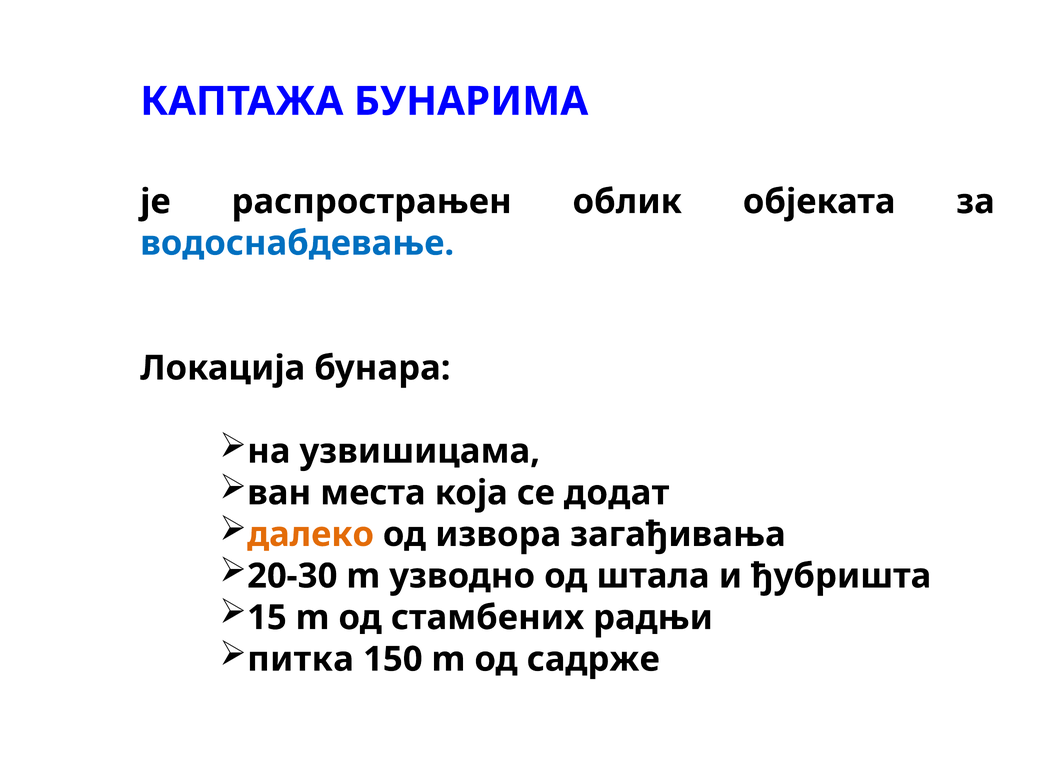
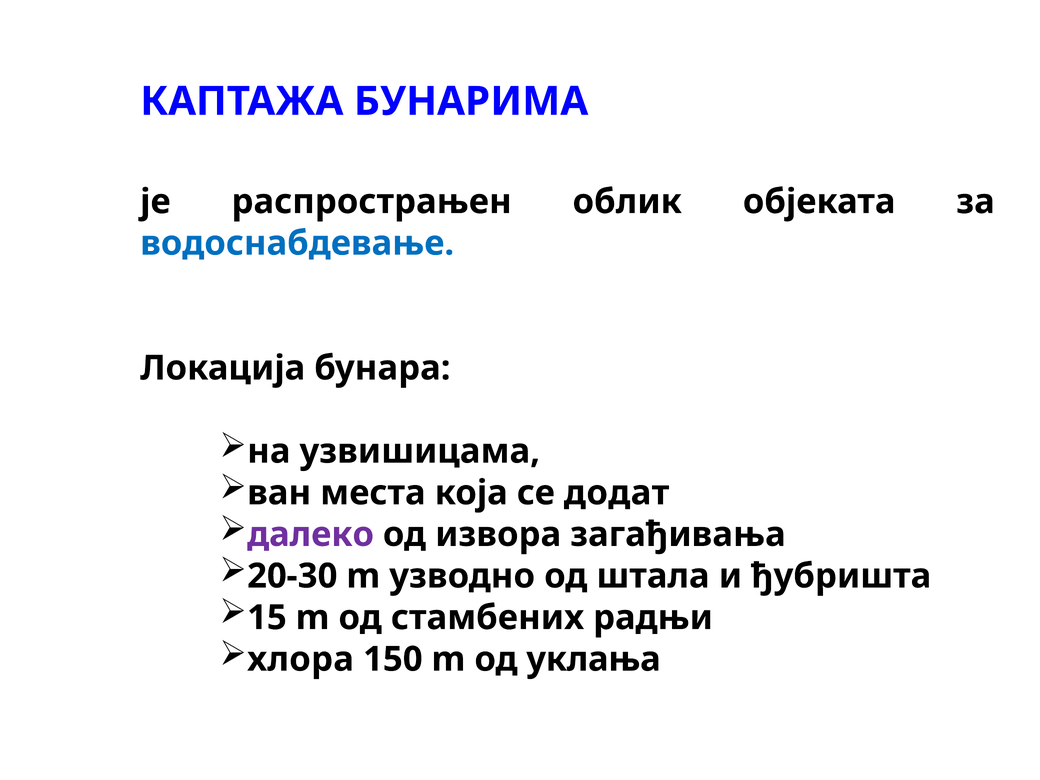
далеко colour: orange -> purple (311, 534)
питка: питка -> хлора (301, 659)
садржe: садржe -> уклања (594, 659)
